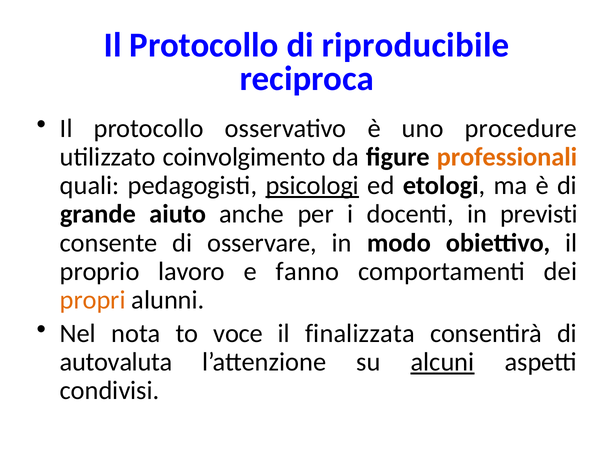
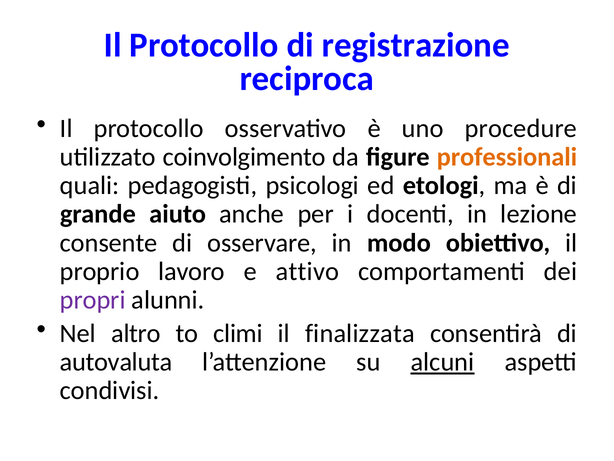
riproducibile: riproducibile -> registrazione (416, 45)
psicologi underline: present -> none (312, 185)
previsti: previsti -> lezione (539, 214)
fanno: fanno -> attivo (308, 271)
propri colour: orange -> purple (93, 300)
nota: nota -> altro (136, 333)
voce: voce -> climi (238, 333)
